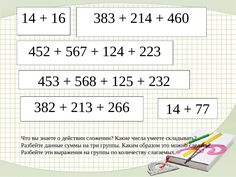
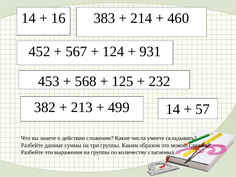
223: 223 -> 931 (150, 52)
266: 266 -> 499 (119, 107)
77: 77 -> 57 (203, 109)
